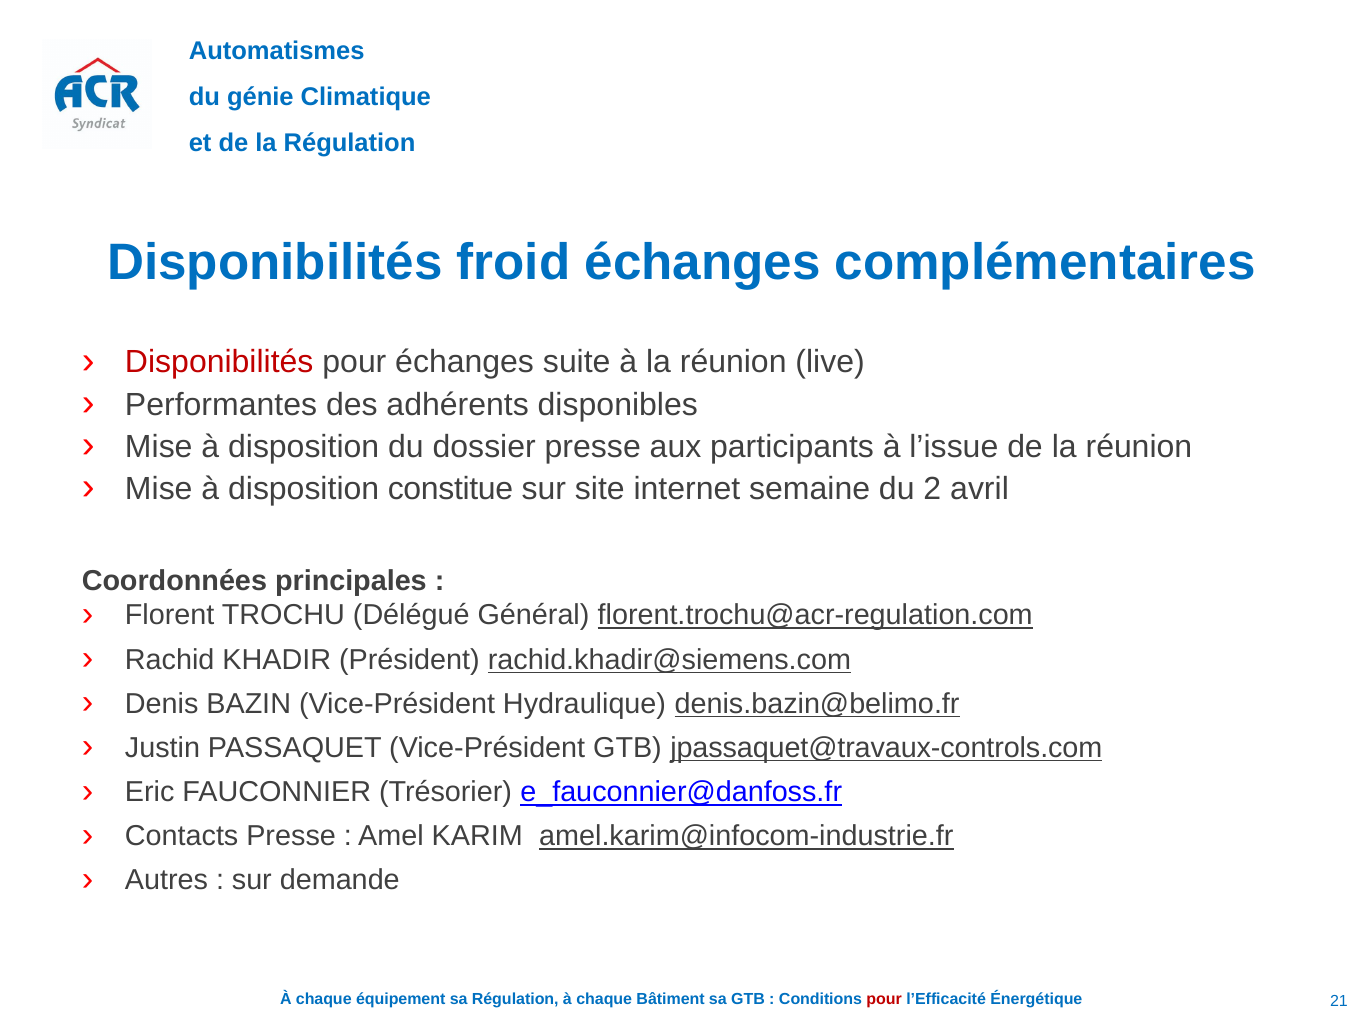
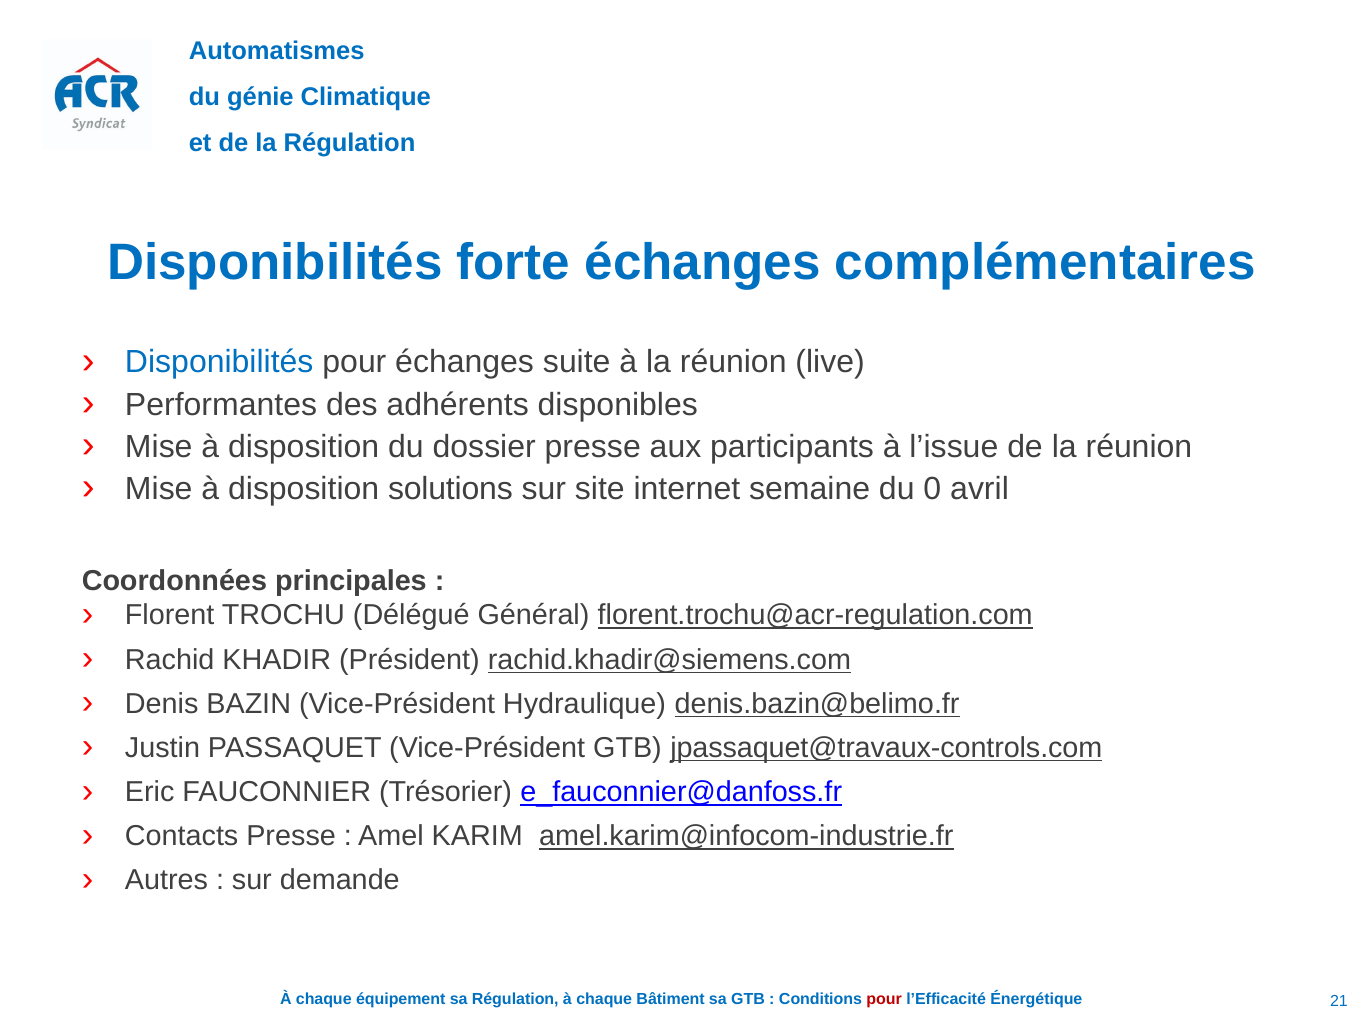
froid: froid -> forte (514, 262)
Disponibilités colour: red -> blue (219, 362)
constitue: constitue -> solutions (450, 489)
2: 2 -> 0 (932, 489)
